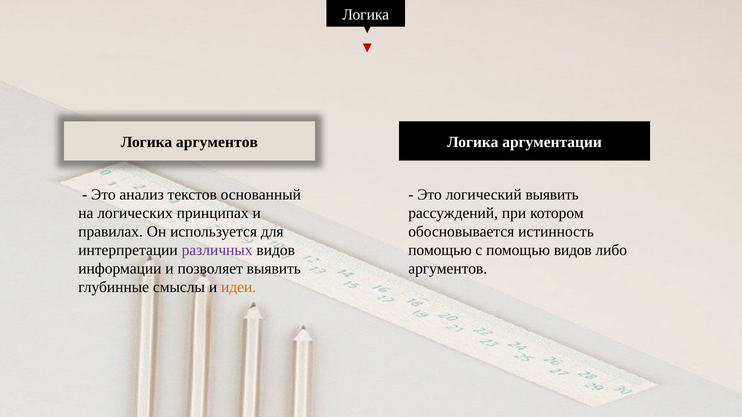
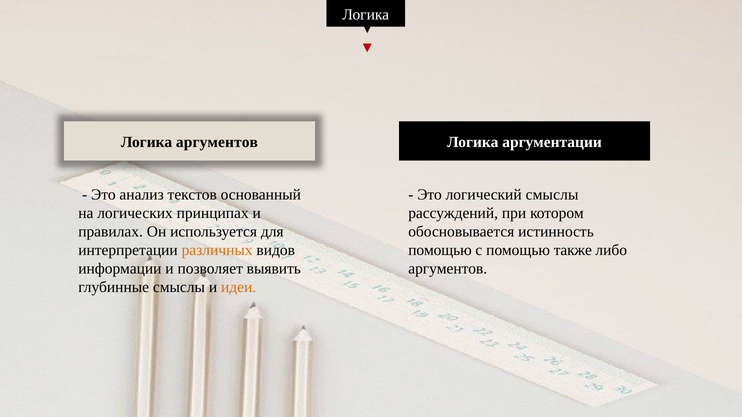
логический выявить: выявить -> смыслы (552, 195)
различных colour: purple -> orange (217, 250)
помощью видов: видов -> также (573, 250)
